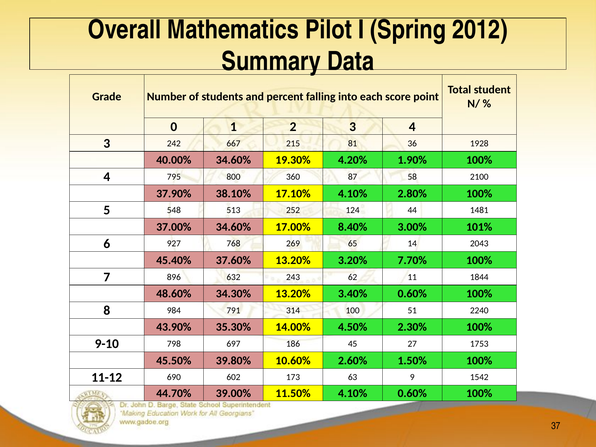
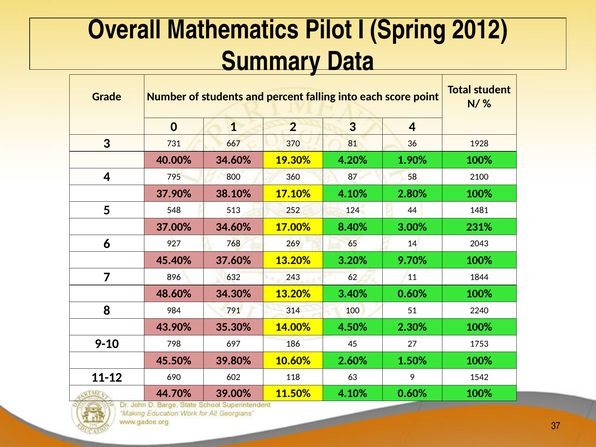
242: 242 -> 731 (174, 143)
215: 215 -> 370 (293, 143)
101%: 101% -> 231% (479, 227)
7.70%: 7.70% -> 9.70% (412, 260)
173: 173 -> 118 (293, 377)
